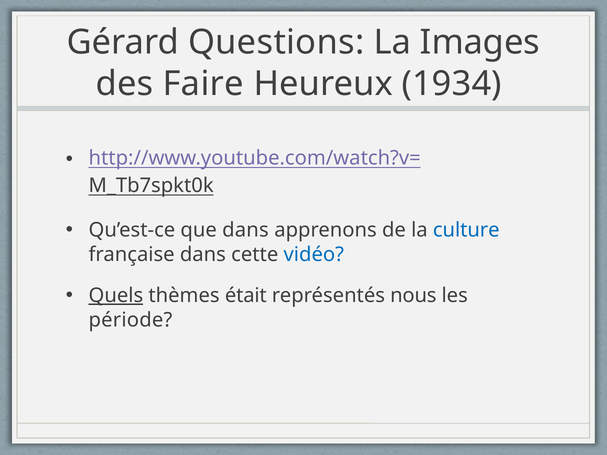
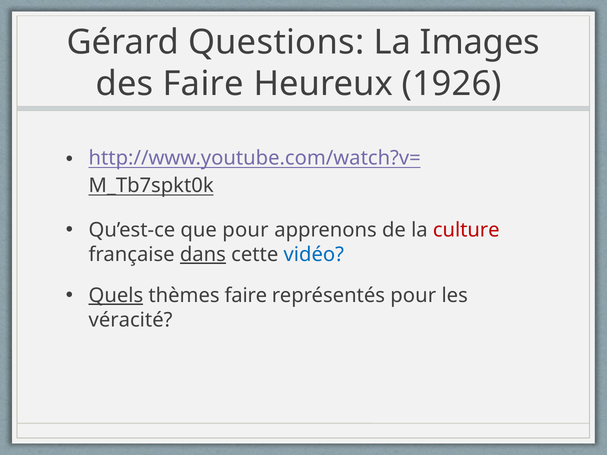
1934: 1934 -> 1926 (452, 84)
que dans: dans -> pour (245, 230)
culture colour: blue -> red (466, 230)
dans underline: none -> present (203, 255)
thèmes était: était -> faire (246, 296)
représentés nous: nous -> pour (413, 296)
période: période -> véracité (131, 320)
